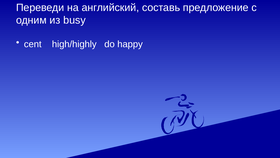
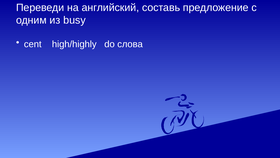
happy: happy -> слова (130, 44)
